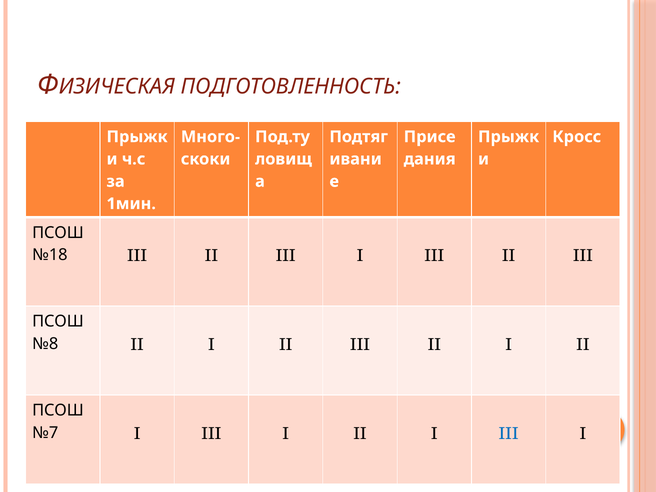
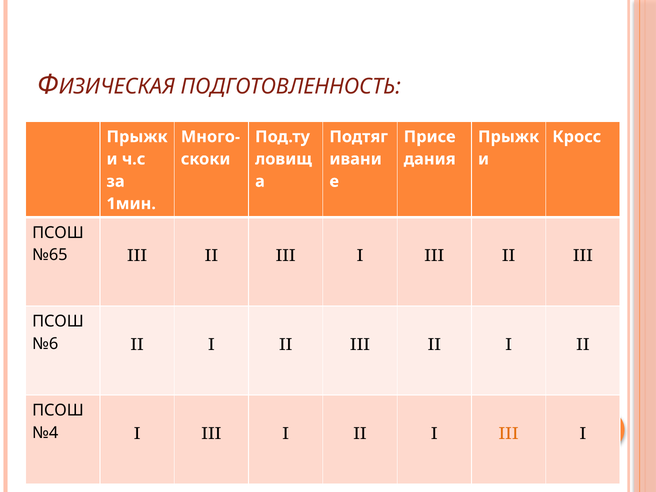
№18: №18 -> №65 (50, 255)
№8: №8 -> №6 (45, 344)
№7: №7 -> №4 (45, 433)
III colour: blue -> orange (509, 434)
